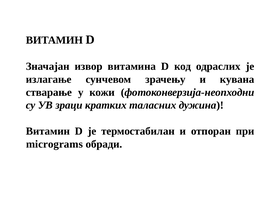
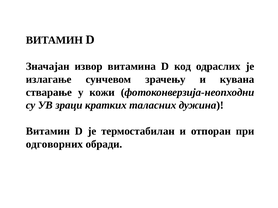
micrograms: micrograms -> одговорних (54, 144)
